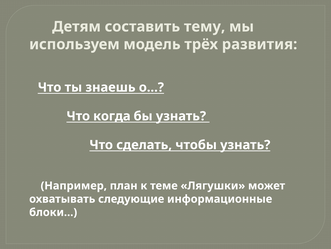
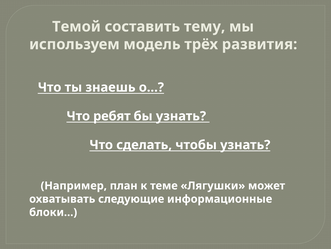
Детям: Детям -> Темой (76, 27)
когда: когда -> ребят (112, 116)
